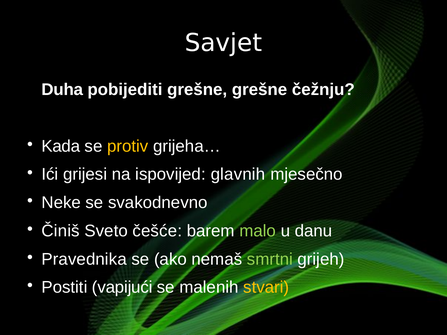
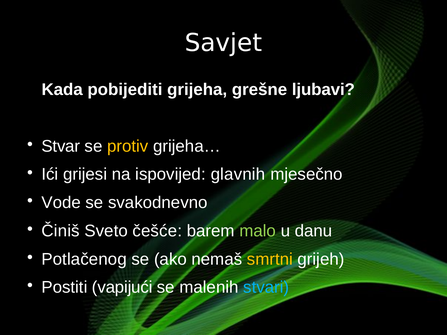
Duha: Duha -> Kada (62, 90)
pobijediti grešne: grešne -> grijeha (197, 90)
čežnju: čežnju -> ljubavi (323, 90)
Kada: Kada -> Stvar (61, 146)
Neke: Neke -> Vode (61, 203)
Pravednika: Pravednika -> Potlačenog (84, 259)
smrtni colour: light green -> yellow (270, 259)
stvari colour: yellow -> light blue (266, 288)
